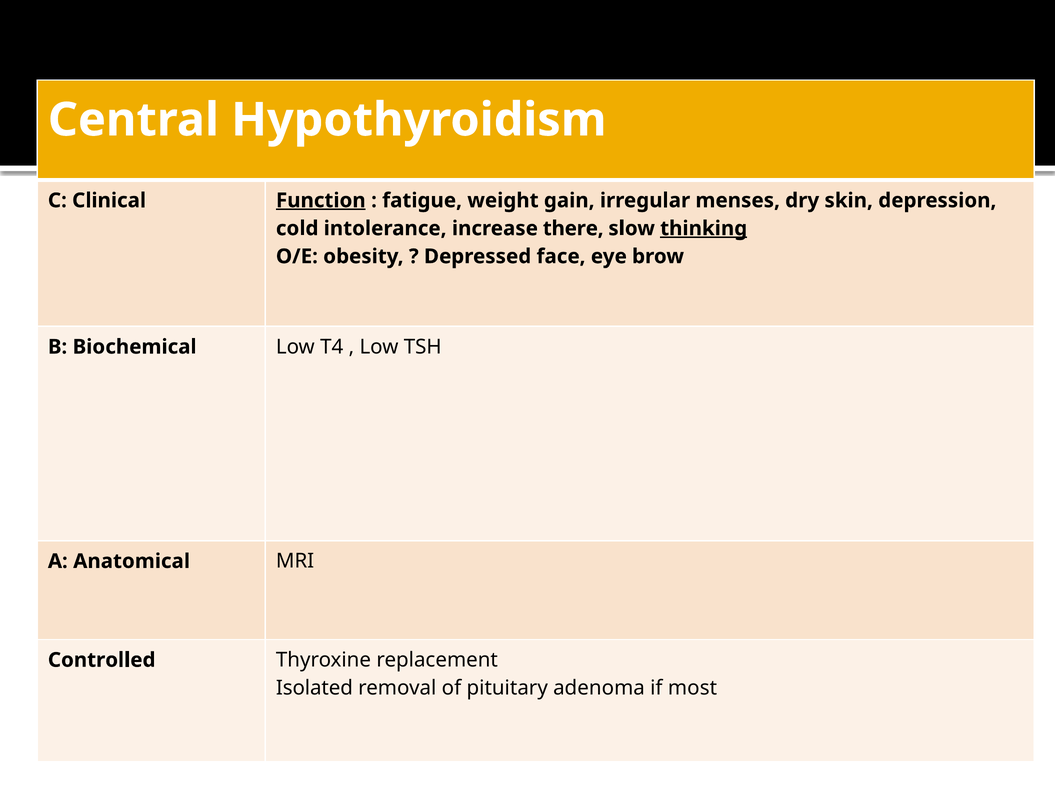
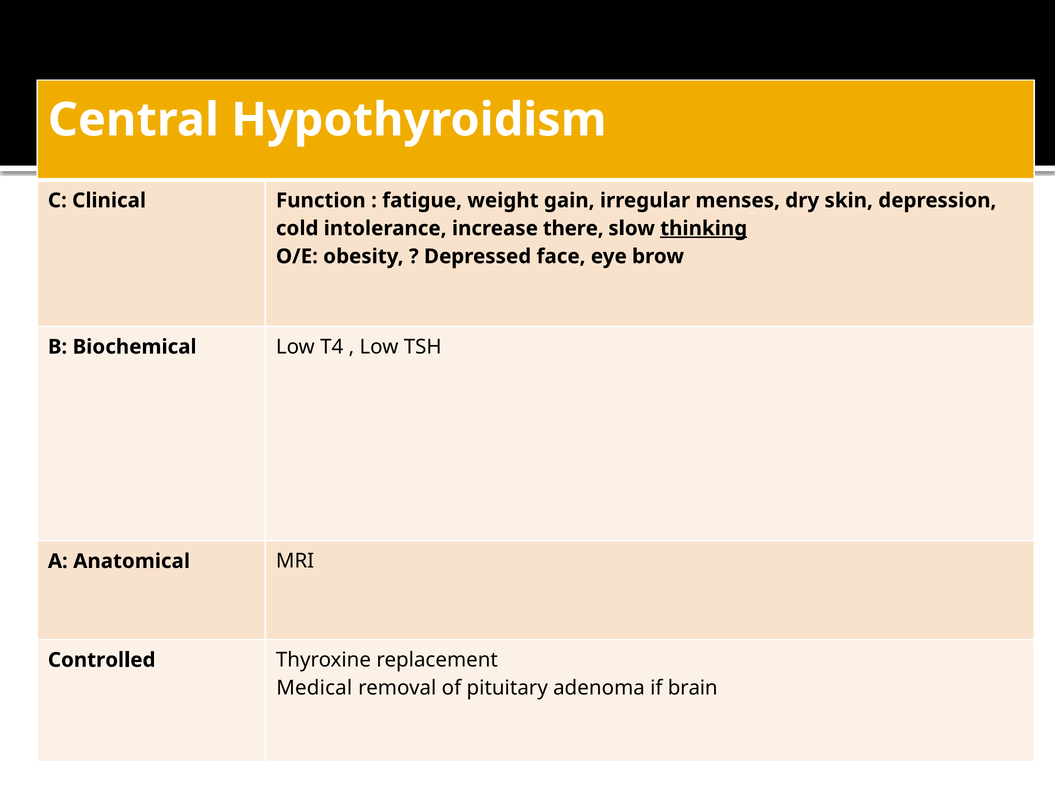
Function underline: present -> none (321, 200)
Isolated: Isolated -> Medical (314, 687)
most: most -> brain (693, 687)
